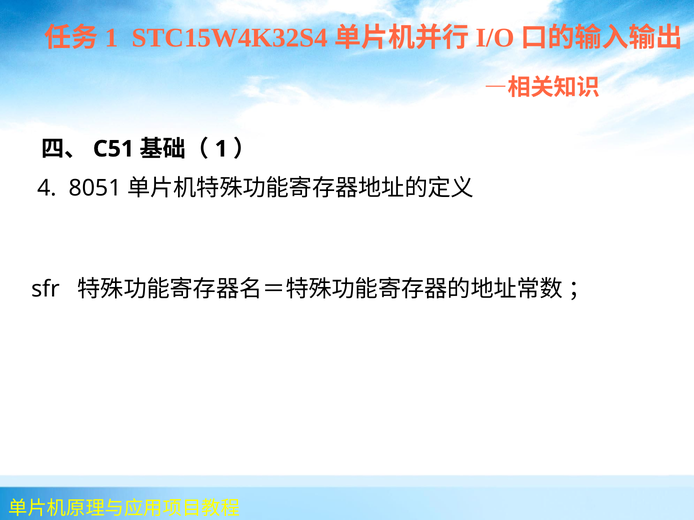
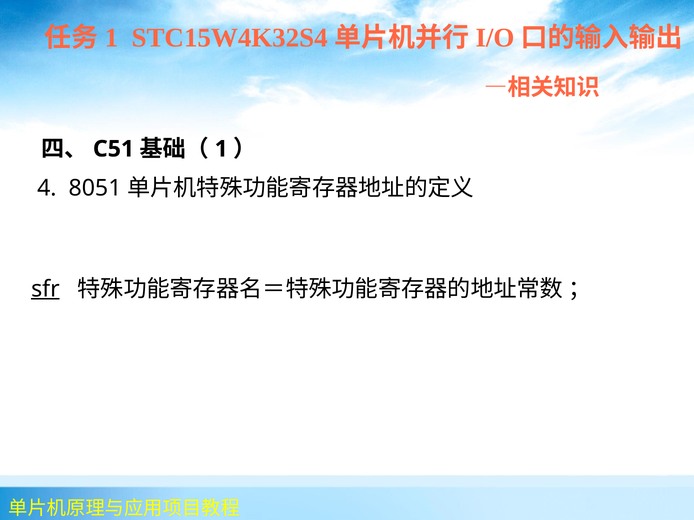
sfr underline: none -> present (45, 289)
